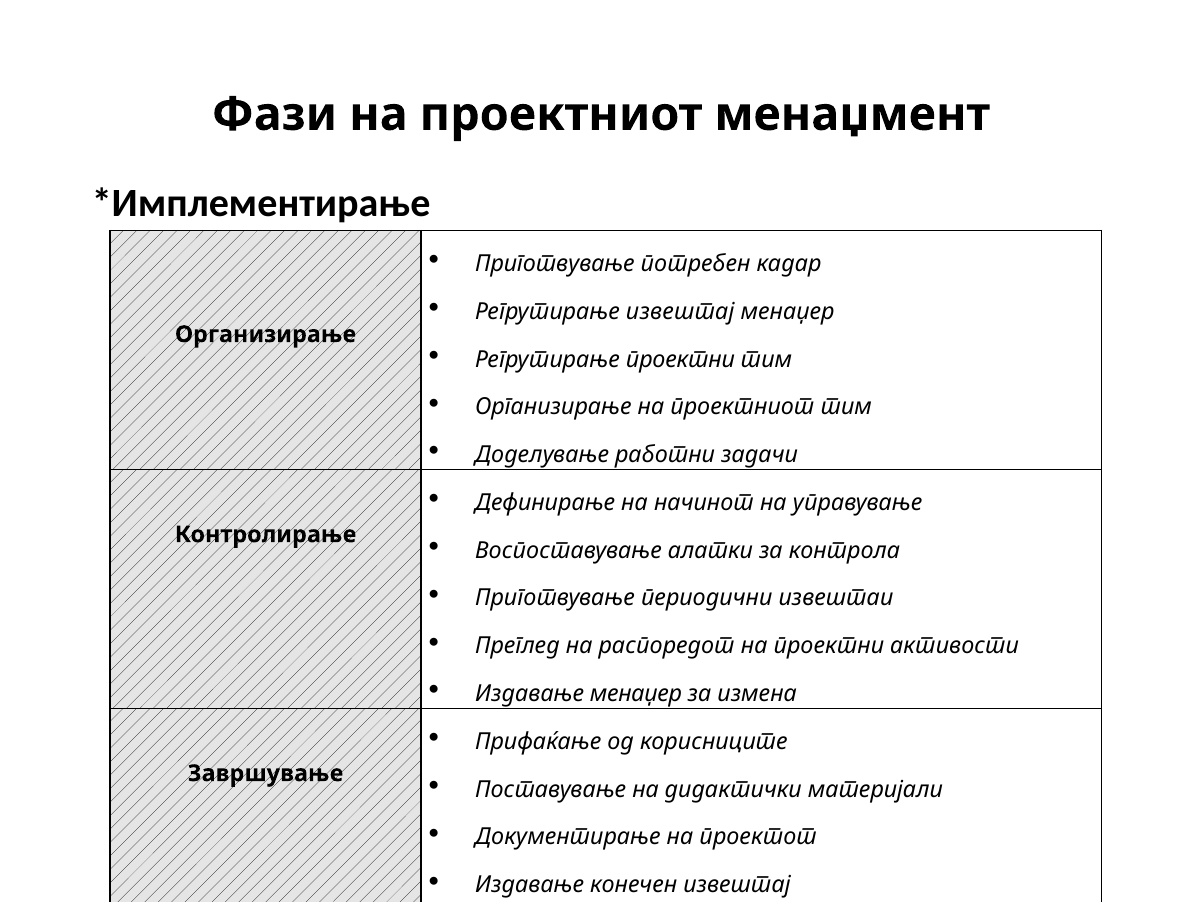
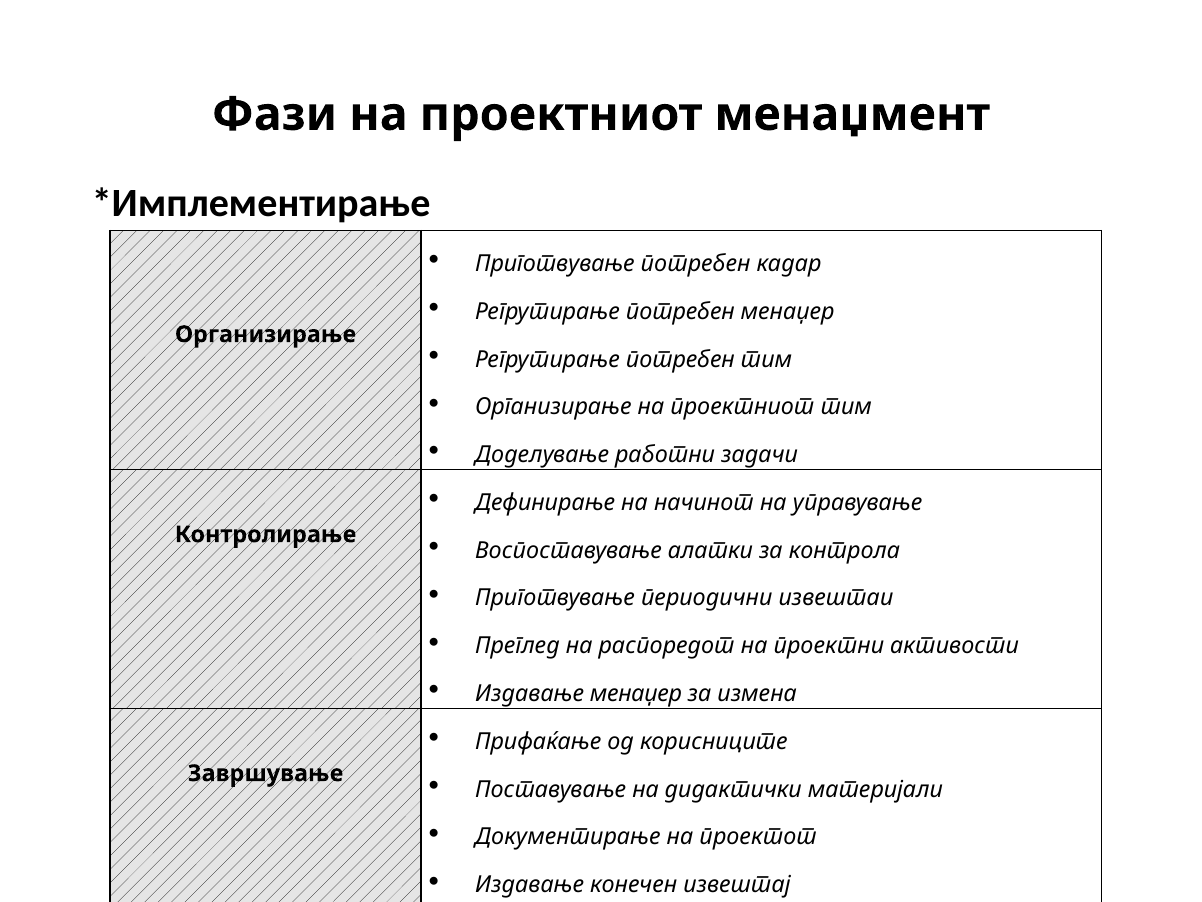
извештај: извештај -> потребен (680, 311)
проектни: проектни -> потребен (680, 359)
